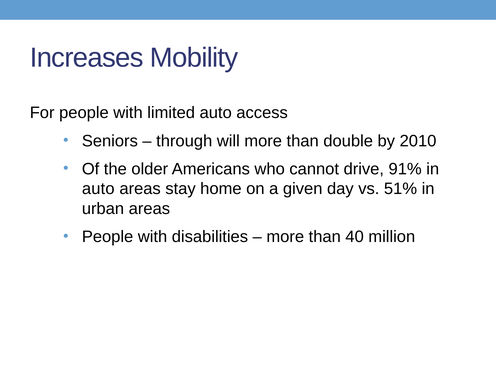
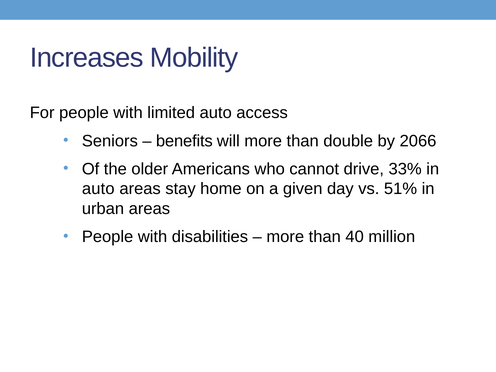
through: through -> benefits (184, 141)
2010: 2010 -> 2066 (418, 141)
91%: 91% -> 33% (405, 169)
